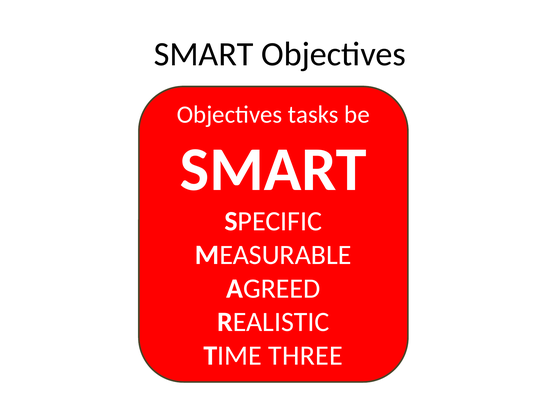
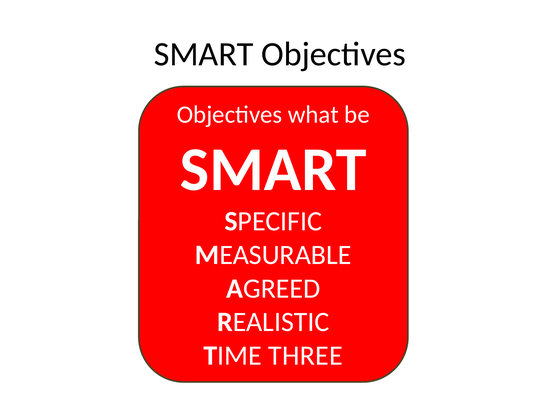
tasks: tasks -> what (313, 115)
